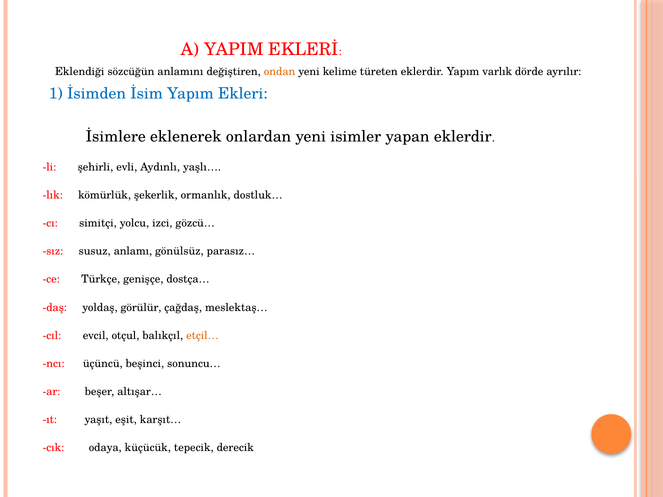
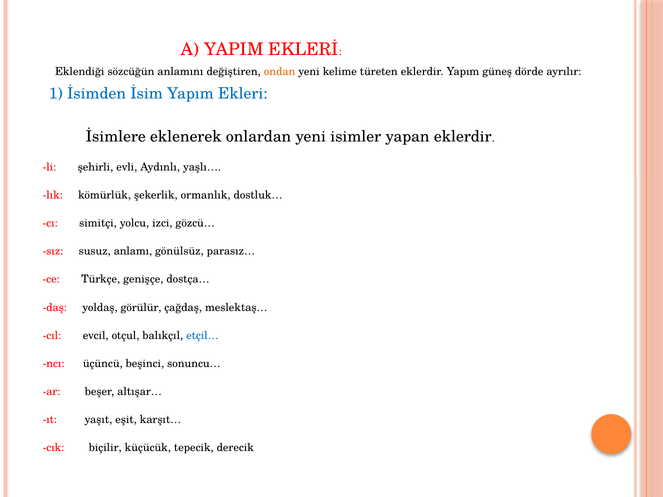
varlık: varlık -> güneş (497, 72)
etçil… colour: orange -> blue (202, 336)
odaya: odaya -> biçilir (105, 448)
